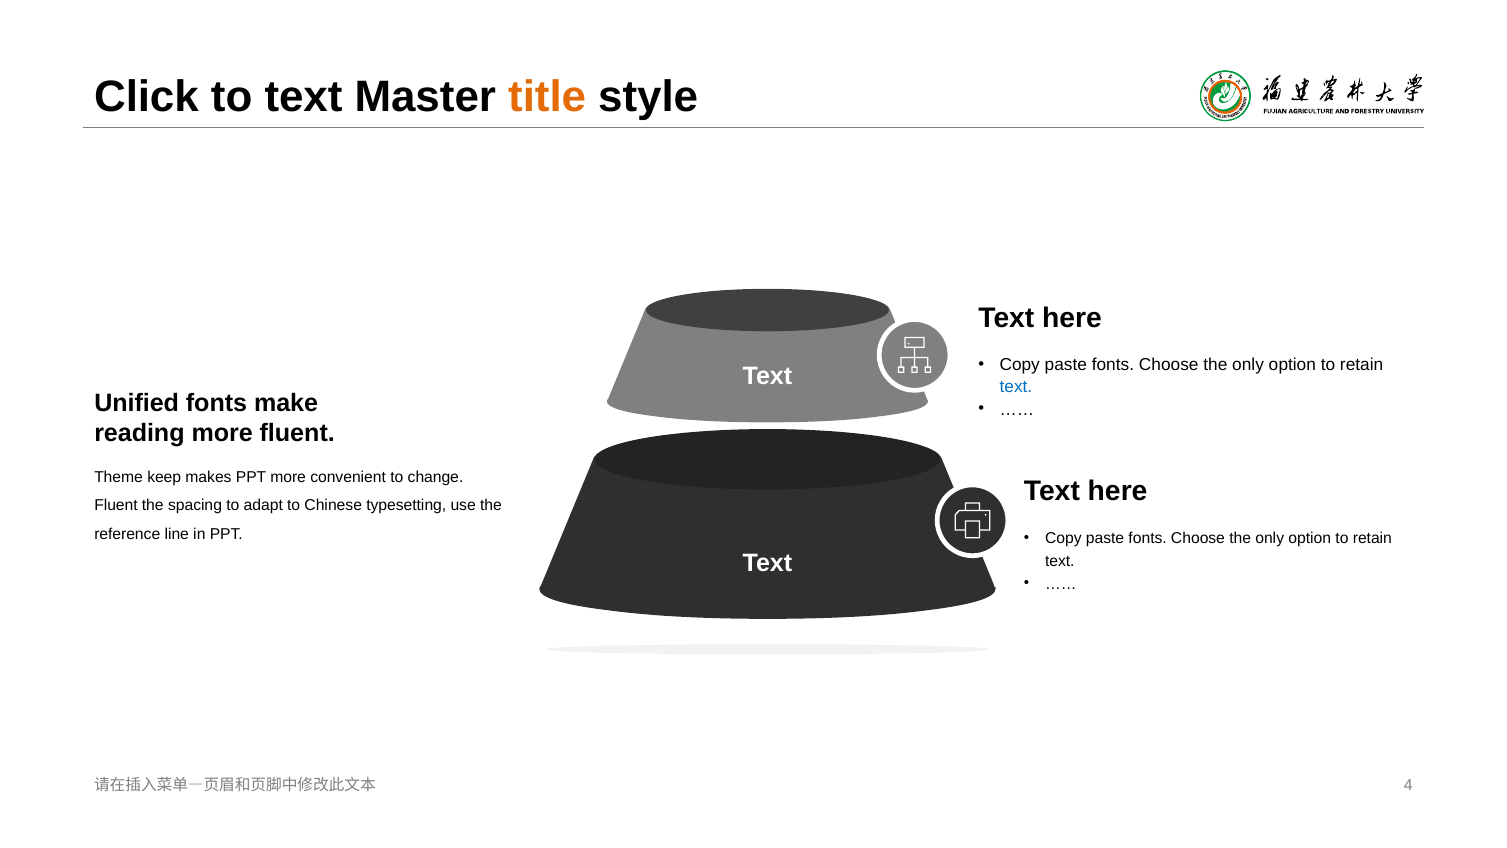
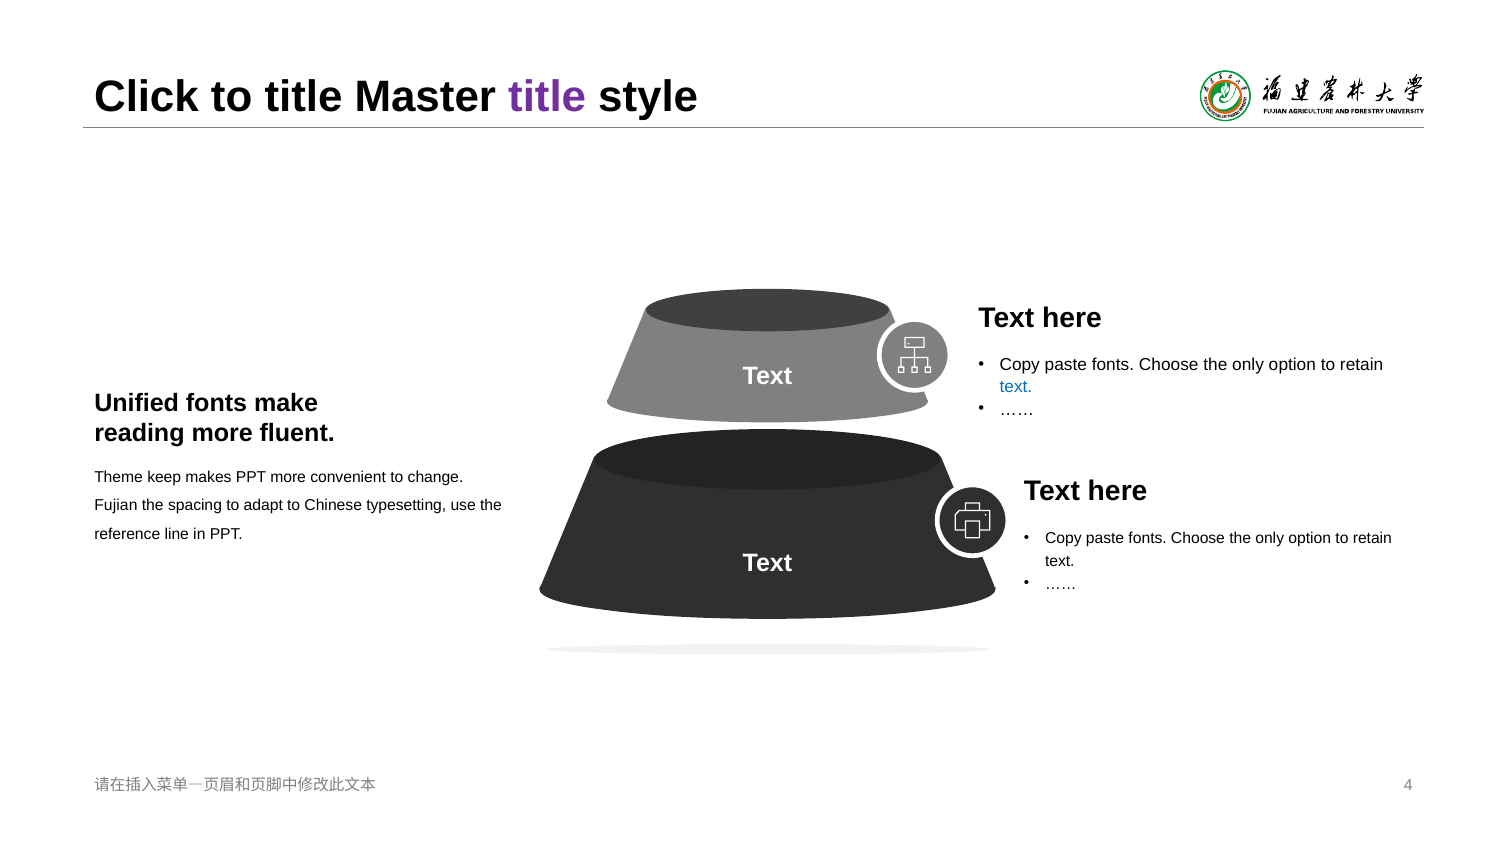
to text: text -> title (303, 97)
title colour: orange -> purple (547, 97)
Fluent: Fluent -> Fujian (116, 506)
